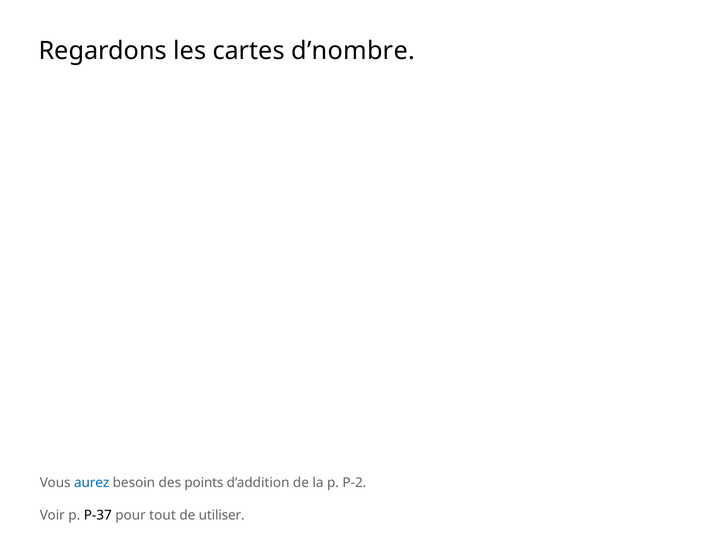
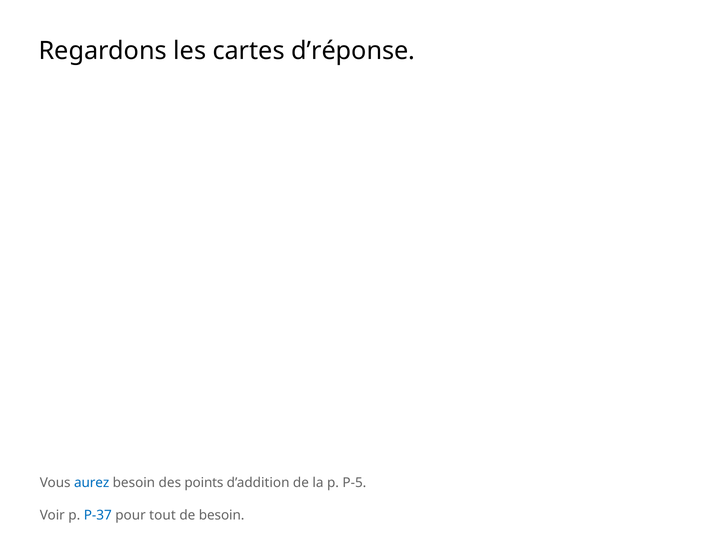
d’nombre: d’nombre -> d’réponse (353, 51)
P-2: P-2 -> P-5 (354, 482)
P-37 colour: black -> blue (98, 515)
de utiliser: utiliser -> besoin (222, 515)
